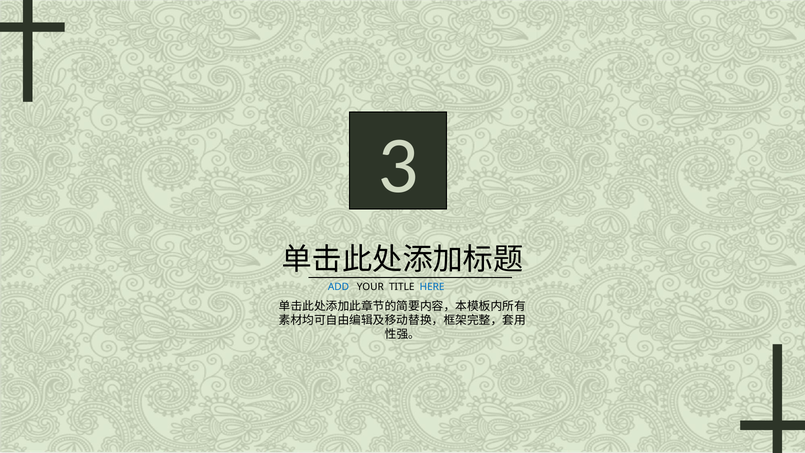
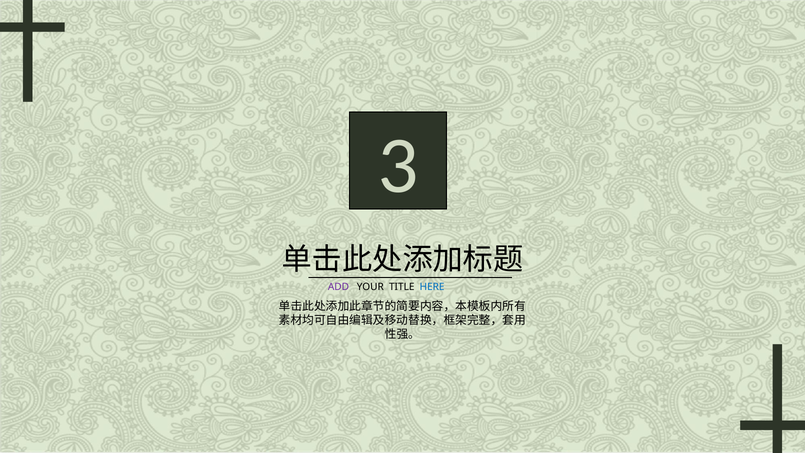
ADD colour: blue -> purple (338, 287)
